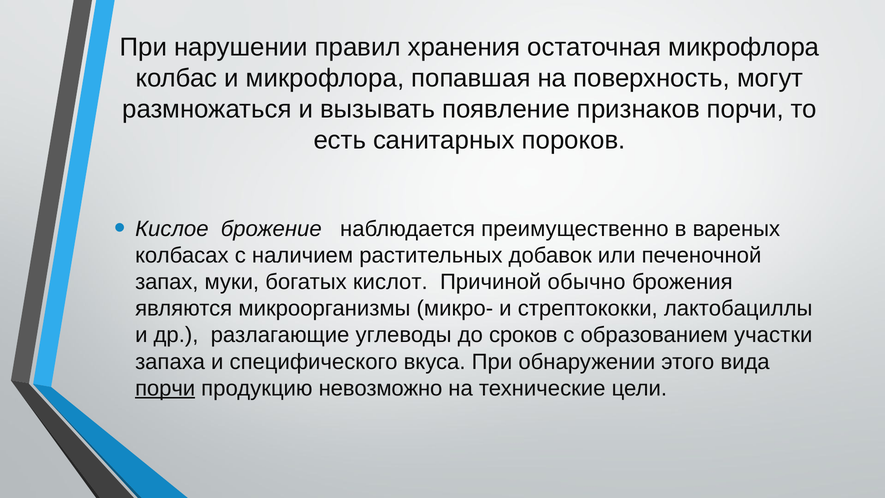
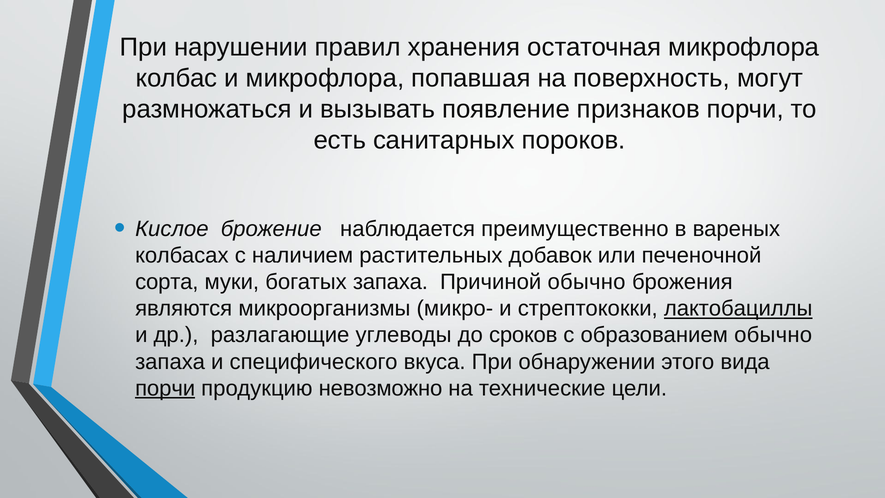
запах: запах -> сорта (167, 282)
богатых кислот: кислот -> запаха (390, 282)
лактобациллы underline: none -> present (738, 308)
образованием участки: участки -> обычно (773, 335)
